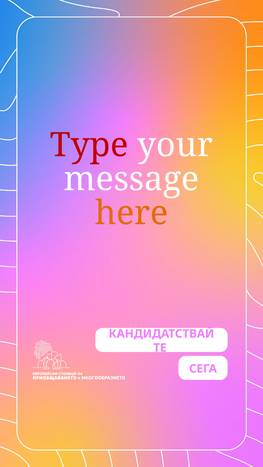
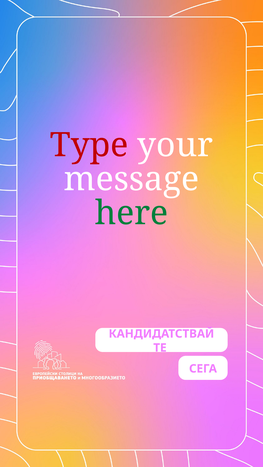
here colour: orange -> green (131, 213)
